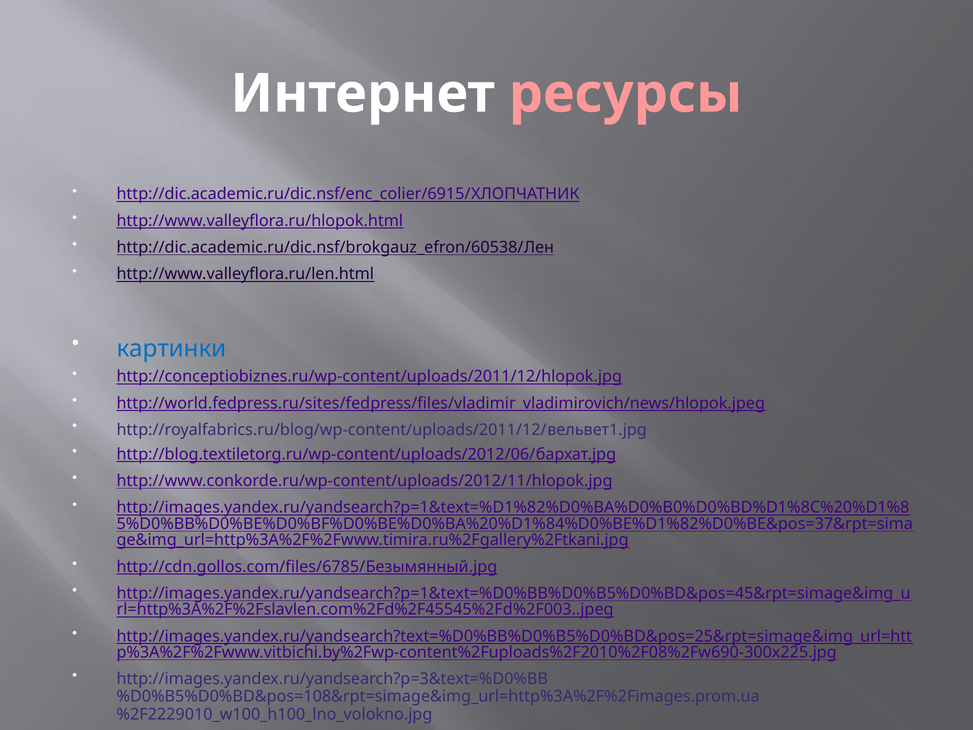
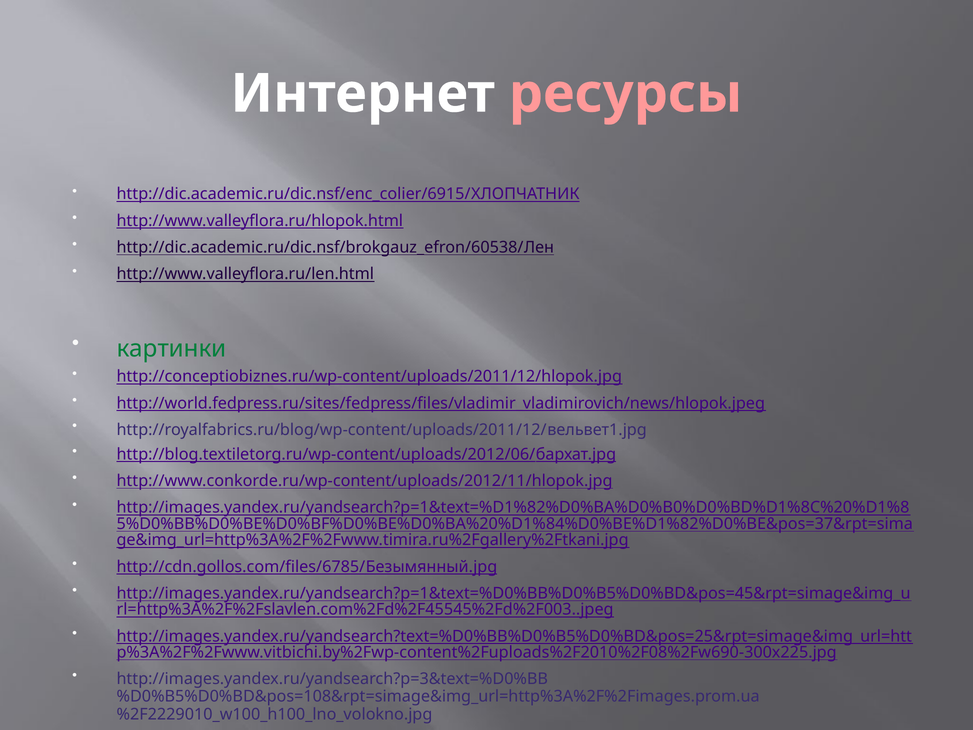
картинки colour: blue -> green (172, 349)
